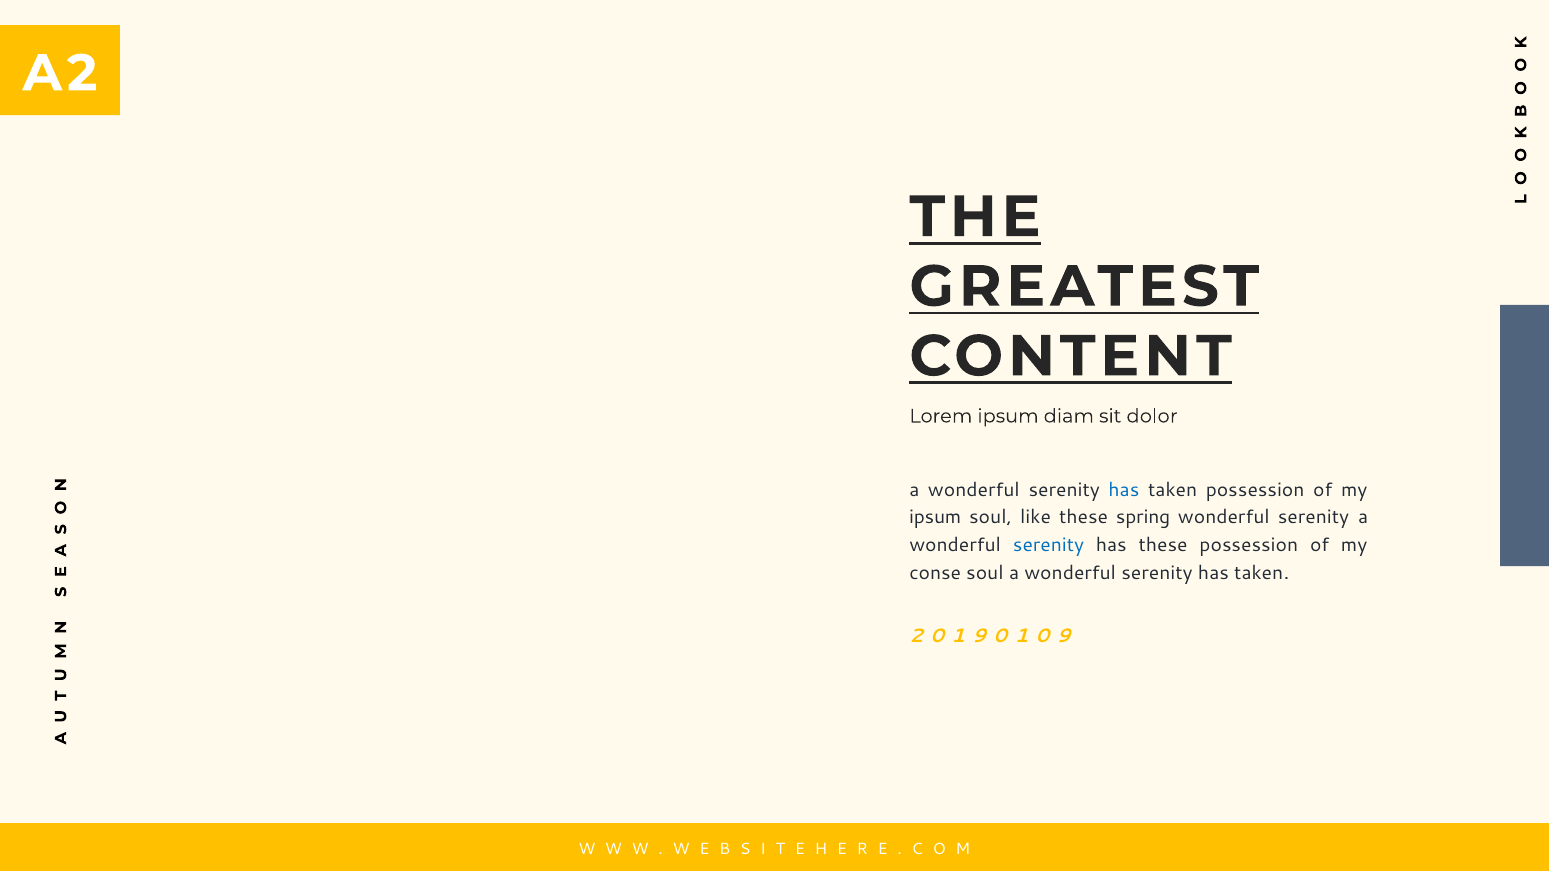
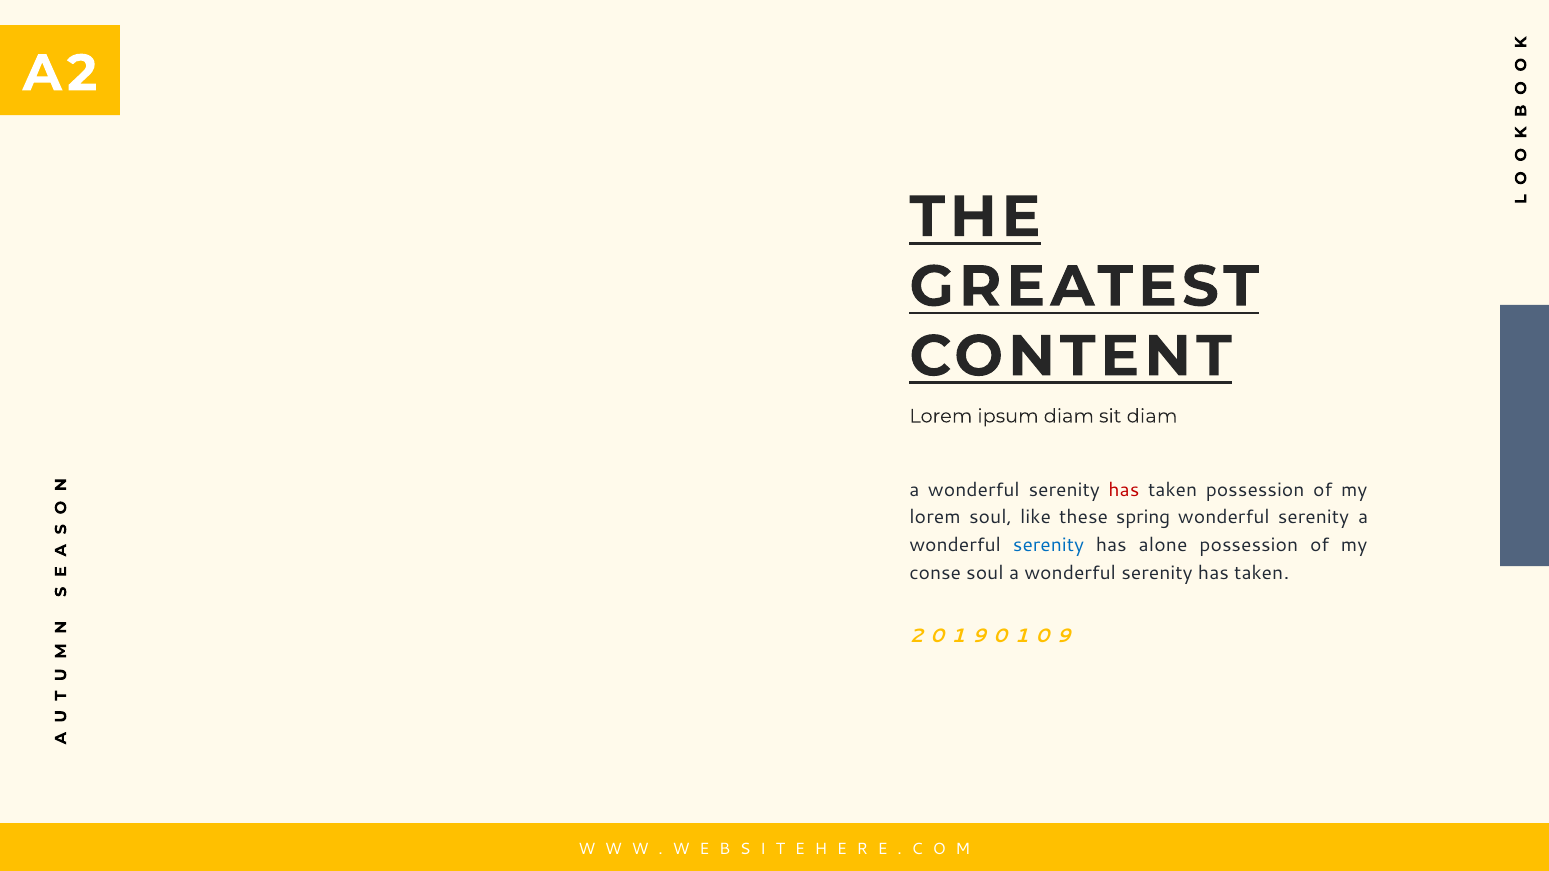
sit dolor: dolor -> diam (1152, 416)
has colour: blue -> red (1124, 490)
ipsum: ipsum -> lorem (935, 518)
has these: these -> alone (1163, 546)
